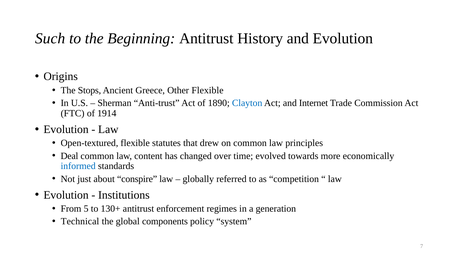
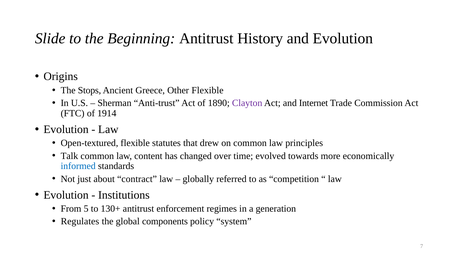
Such: Such -> Slide (50, 39)
Clayton colour: blue -> purple (247, 103)
Deal: Deal -> Talk (69, 156)
conspire: conspire -> contract (137, 179)
Technical: Technical -> Regulates (80, 221)
